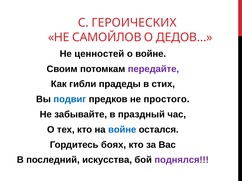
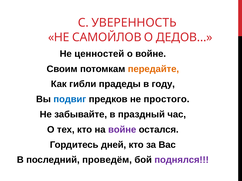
ГЕРОИЧЕСКИХ: ГЕРОИЧЕСКИХ -> УВЕРЕННОСТЬ (134, 23)
передайте colour: purple -> orange (153, 69)
стих: стих -> году (163, 84)
войне colour: blue -> purple (122, 130)
боях: боях -> дней (114, 145)
искусства: искусства -> проведём (107, 160)
